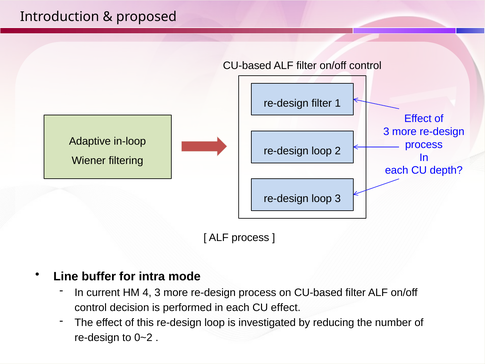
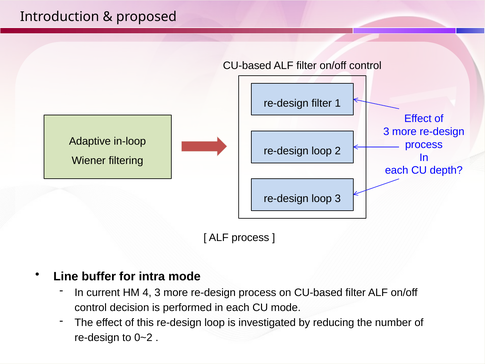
CU effect: effect -> mode (286, 307)
